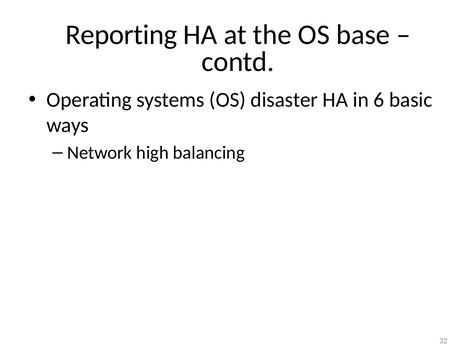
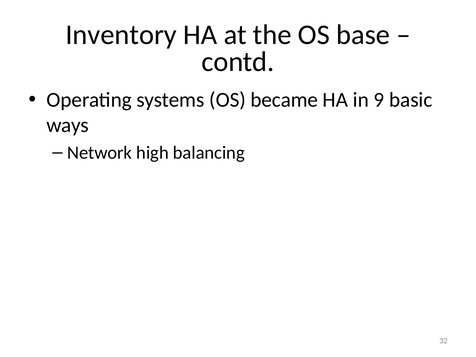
Reporting: Reporting -> Inventory (121, 35)
disaster: disaster -> became (284, 100)
6: 6 -> 9 (379, 100)
